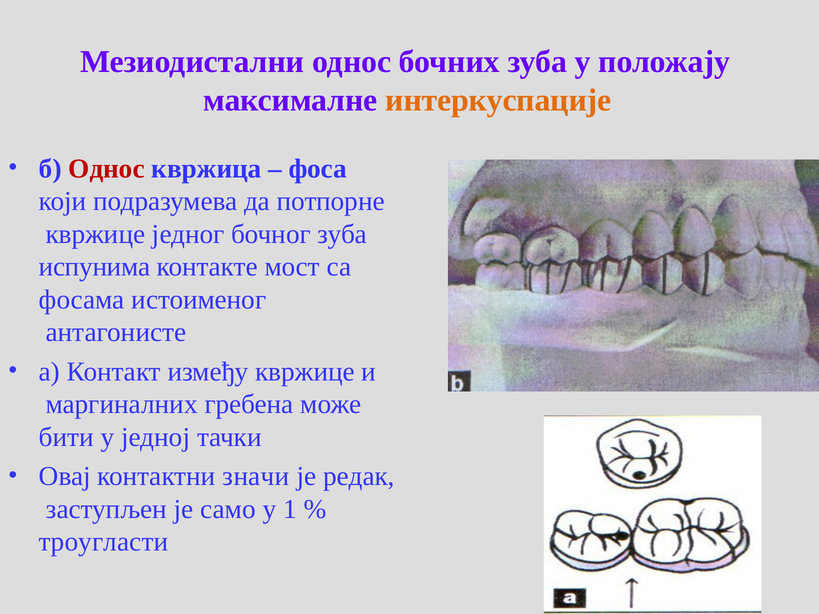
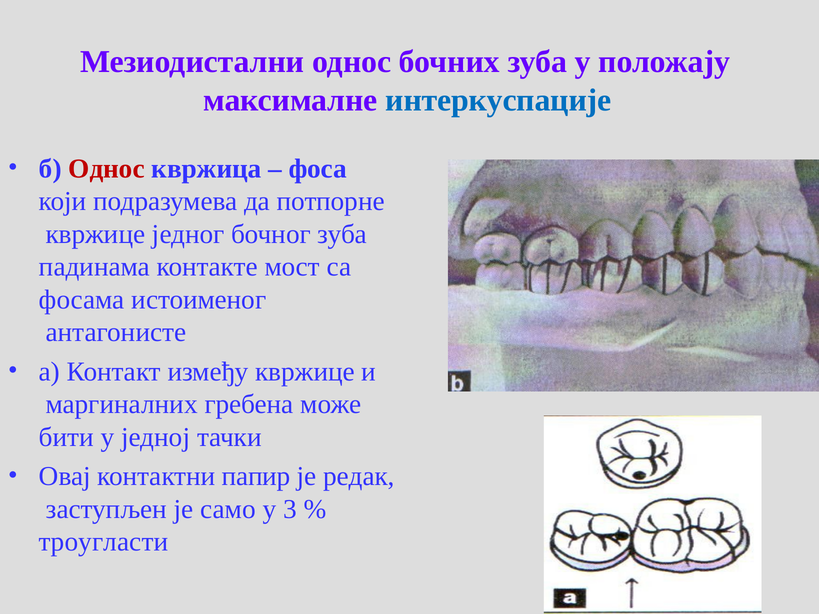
интеркуспације colour: orange -> blue (498, 100)
испунима: испунима -> падинама (94, 267)
значи: значи -> папир (256, 477)
1: 1 -> 3 (290, 509)
